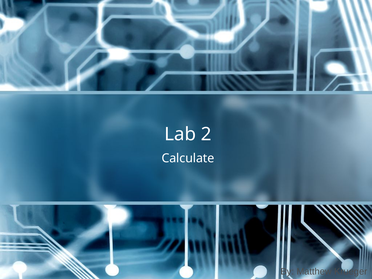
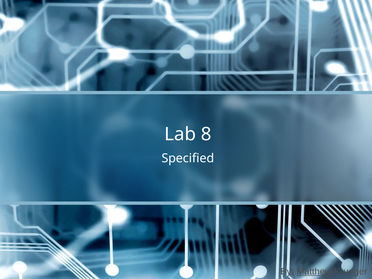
2: 2 -> 8 (206, 134)
Calculate: Calculate -> Specified (188, 158)
Matthew underline: none -> present (314, 272)
